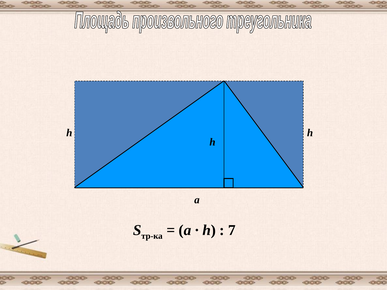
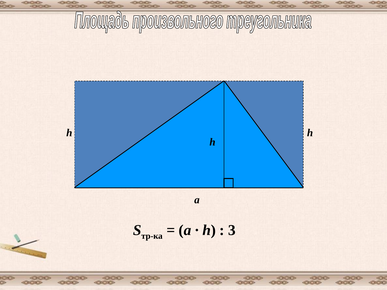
7: 7 -> 3 (232, 230)
